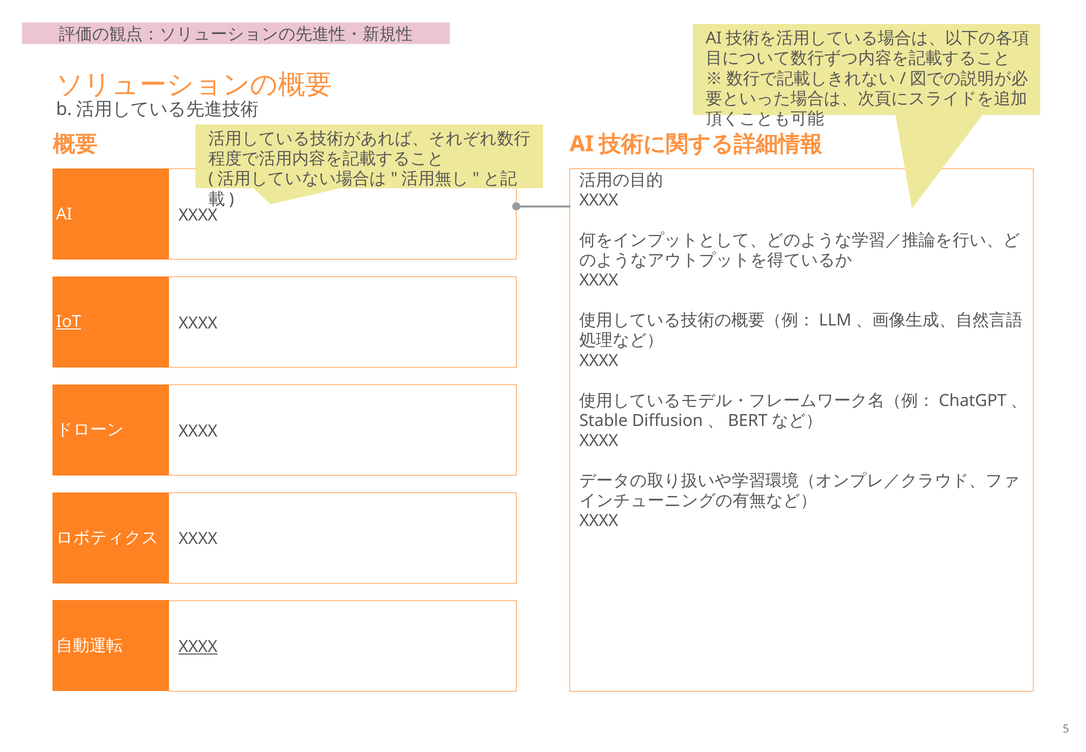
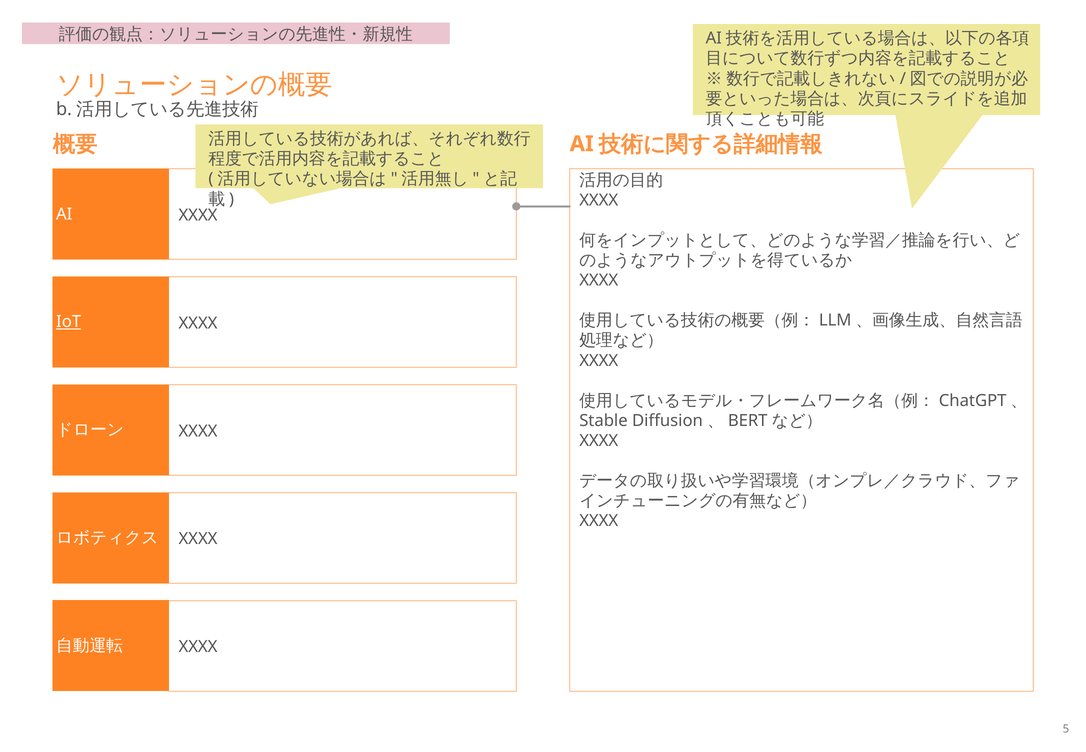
XXXX underline: present -> none (198, 647)
